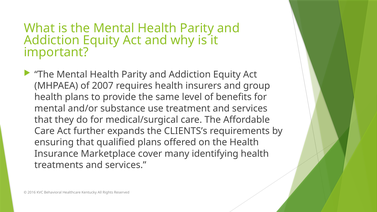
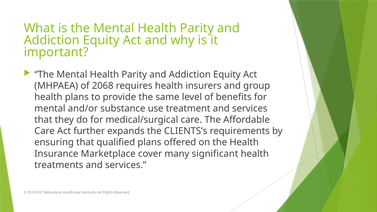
2007: 2007 -> 2068 (103, 86)
identifying: identifying -> significant (215, 154)
